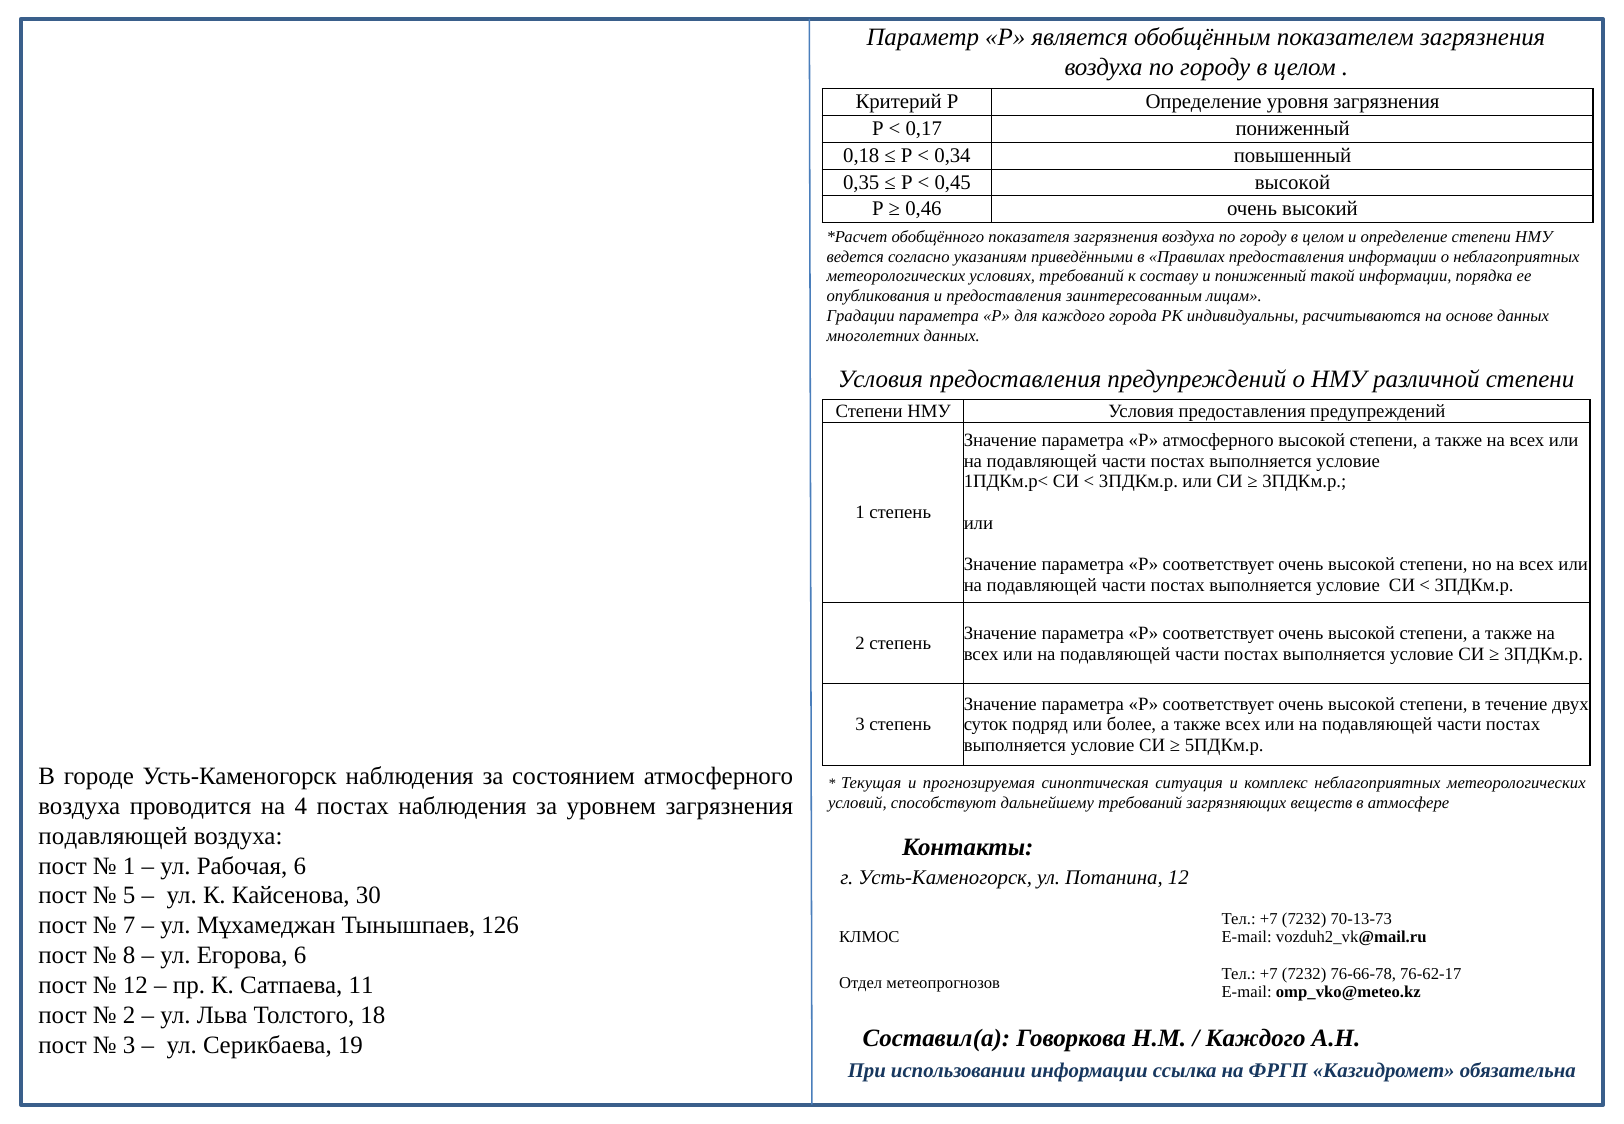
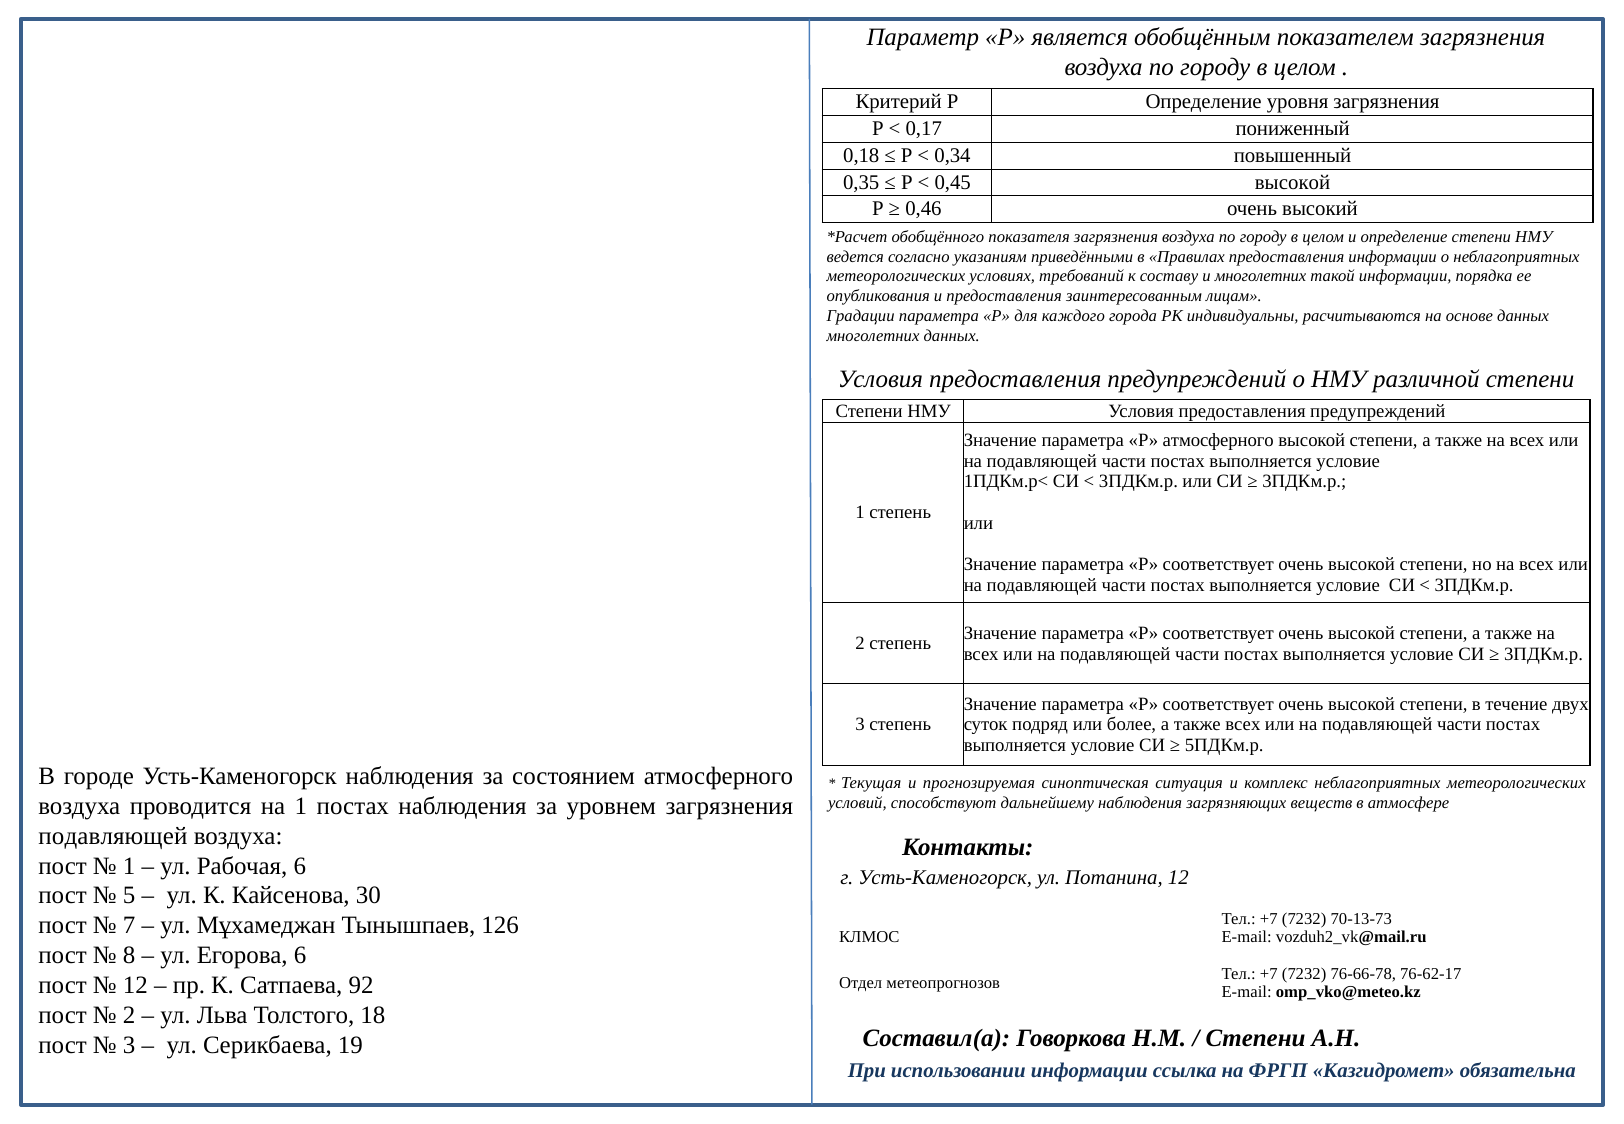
и пониженный: пониженный -> многолетних (1261, 277)
на 4: 4 -> 1 (301, 806)
дальнейшему требований: требований -> наблюдения (1140, 803)
11: 11 -> 92 (361, 986)
Каждого: Каждого -> Степени (1256, 1038)
